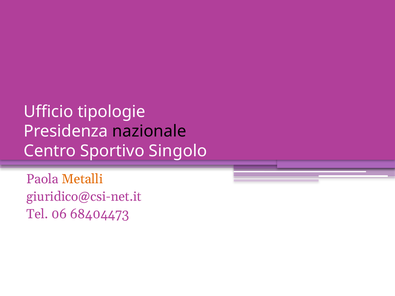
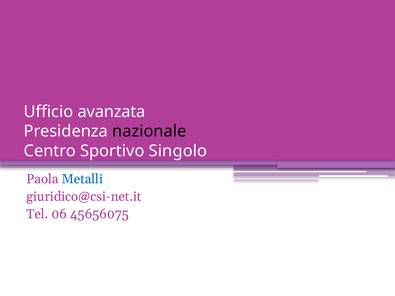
tipologie: tipologie -> avanzata (111, 112)
Metalli colour: orange -> blue (82, 179)
68404473: 68404473 -> 45656075 (100, 214)
